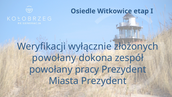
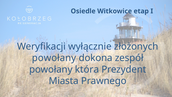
pracy: pracy -> która (87, 69)
Miasta Prezydent: Prezydent -> Prawnego (104, 81)
